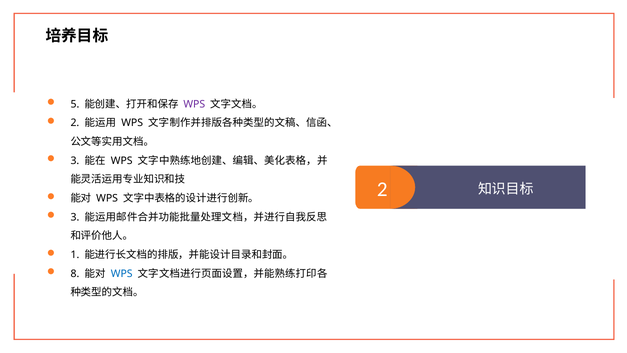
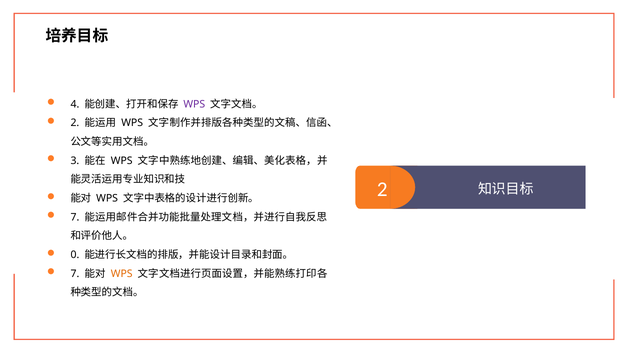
5: 5 -> 4 (75, 104)
3: 3 -> 7 (75, 217)
1: 1 -> 0 (75, 255)
8: 8 -> 7 (75, 273)
WPS colour: blue -> orange (122, 273)
